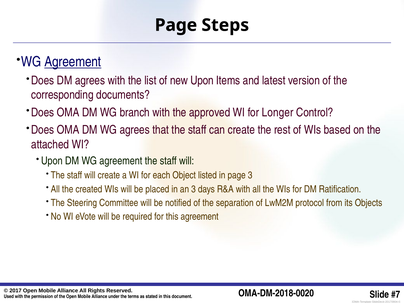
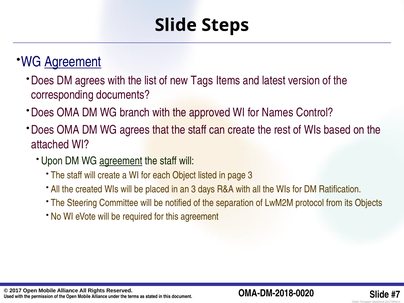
Page: Page -> Slide (176, 25)
new Upon: Upon -> Tags (202, 81)
Longer: Longer -> Names (278, 113)
agreement underline: none -> present (121, 161)
